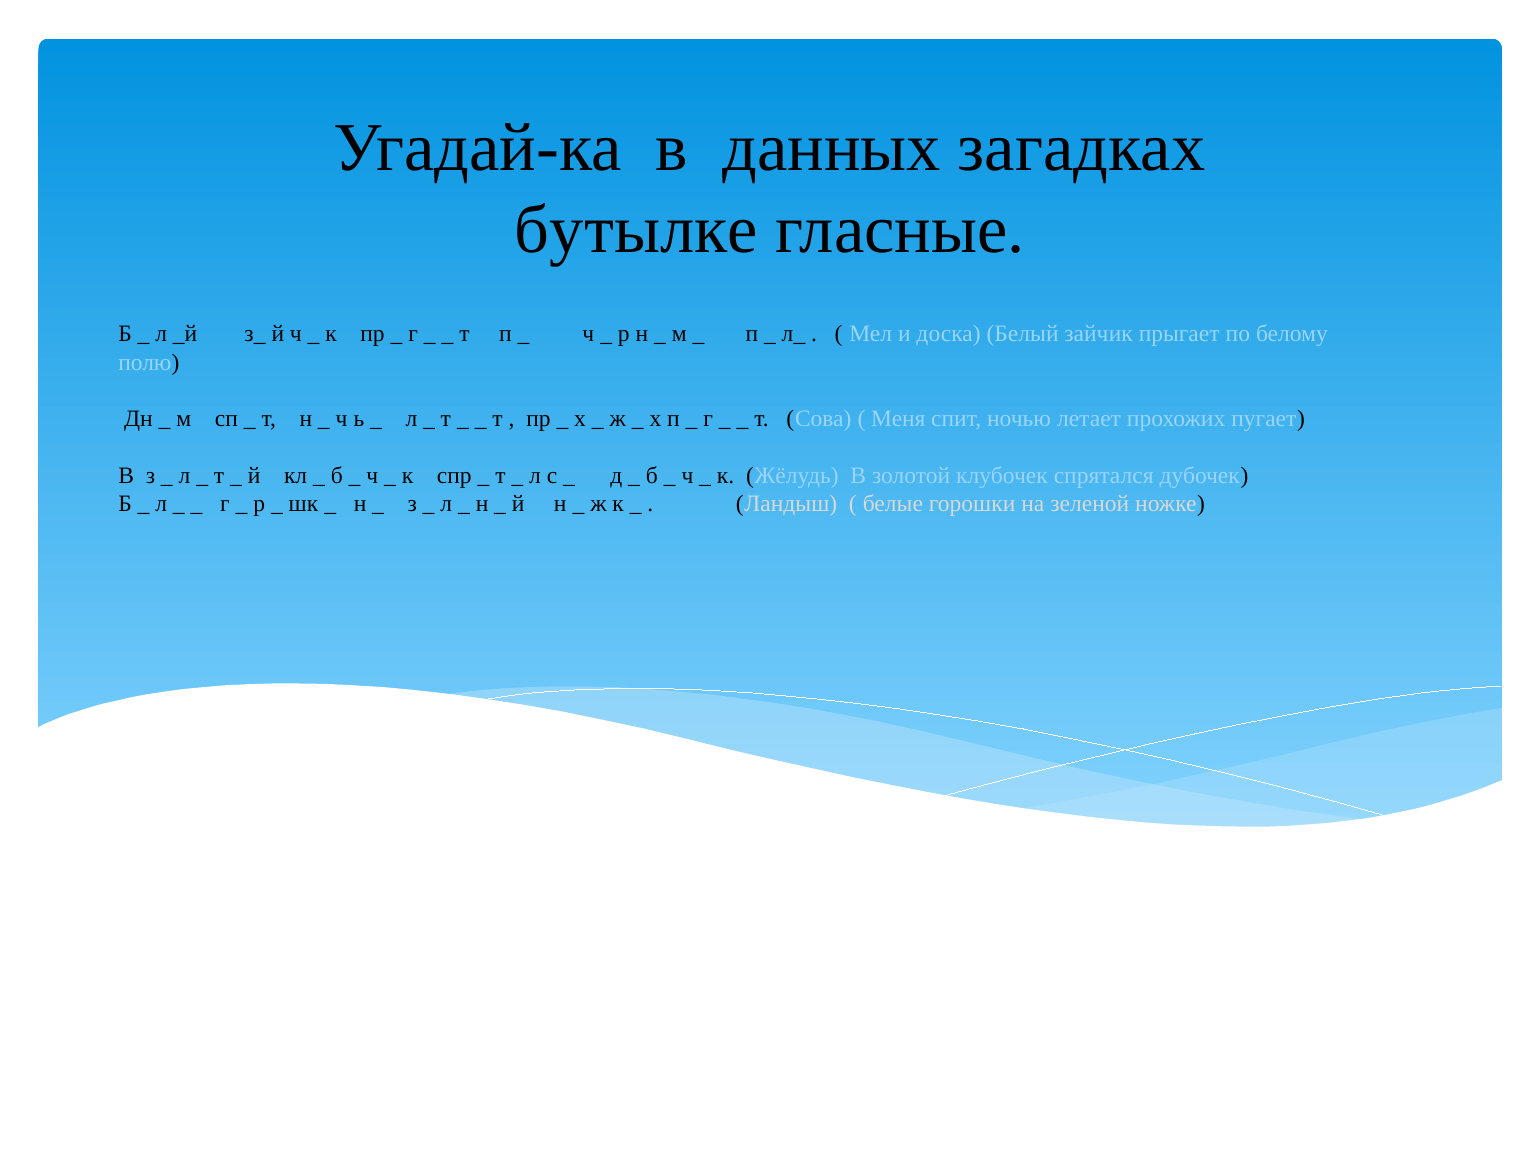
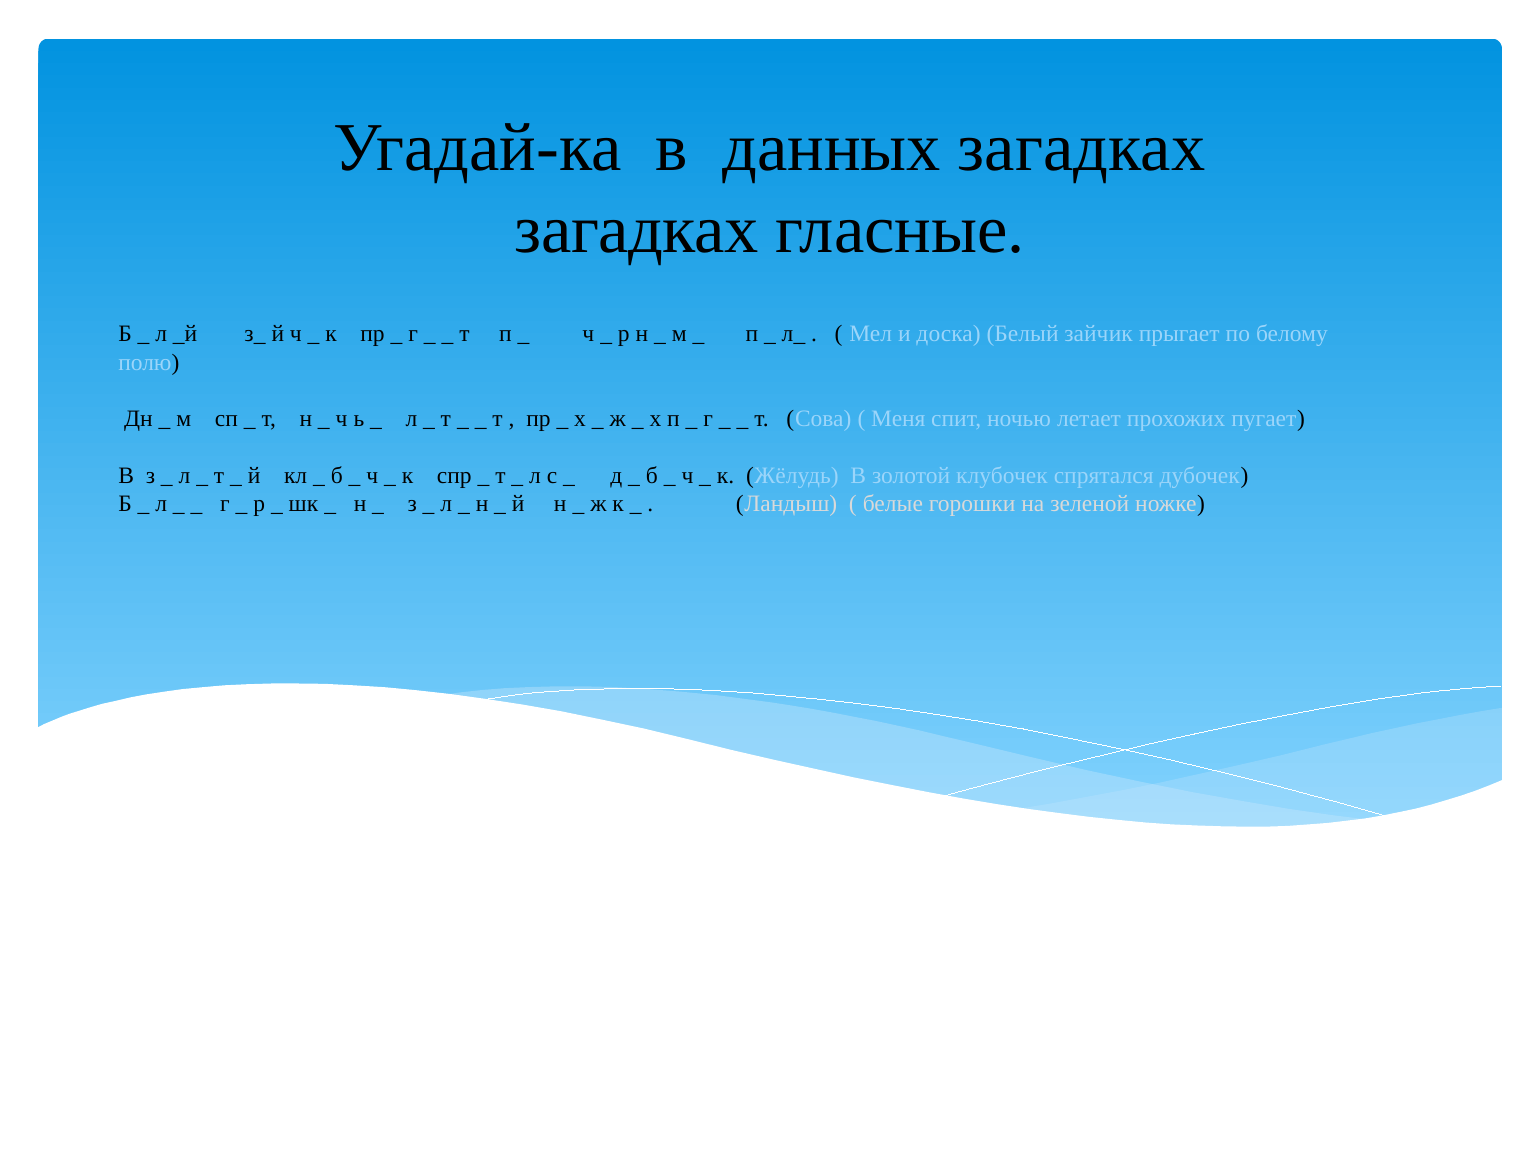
бутылке: бутылке -> загадках (637, 230)
